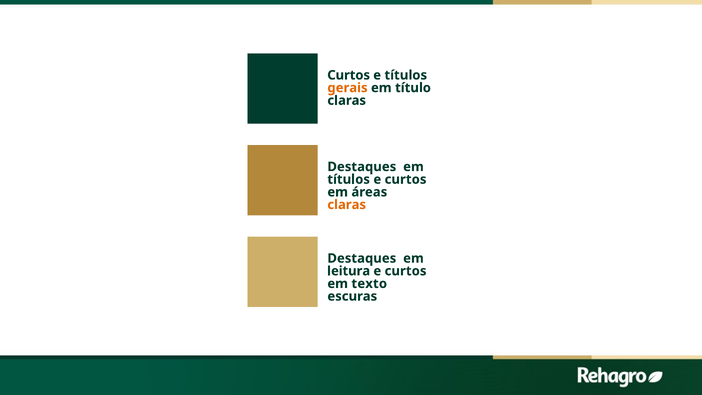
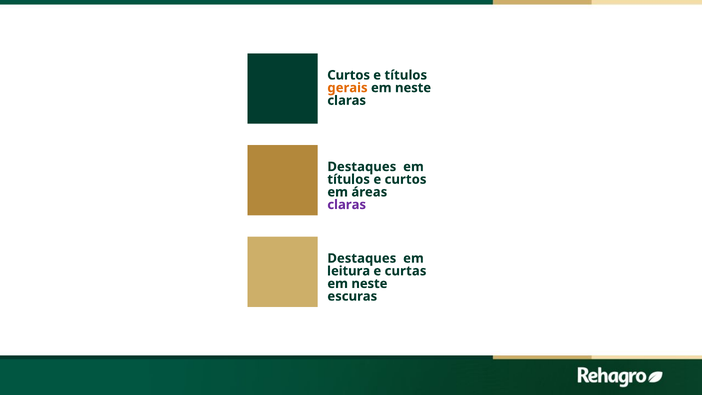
título: título -> neste (413, 88)
claras colour: orange -> purple (347, 205)
curtos: curtos -> curtas (406, 271)
texto: texto -> neste (369, 284)
